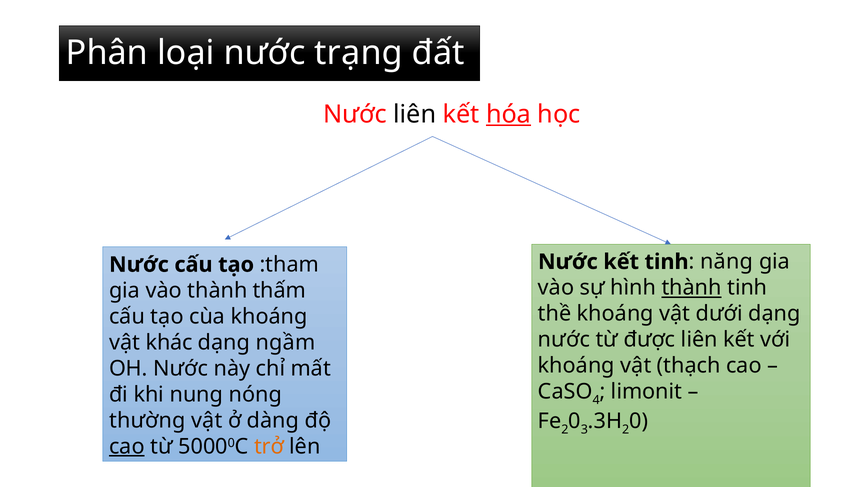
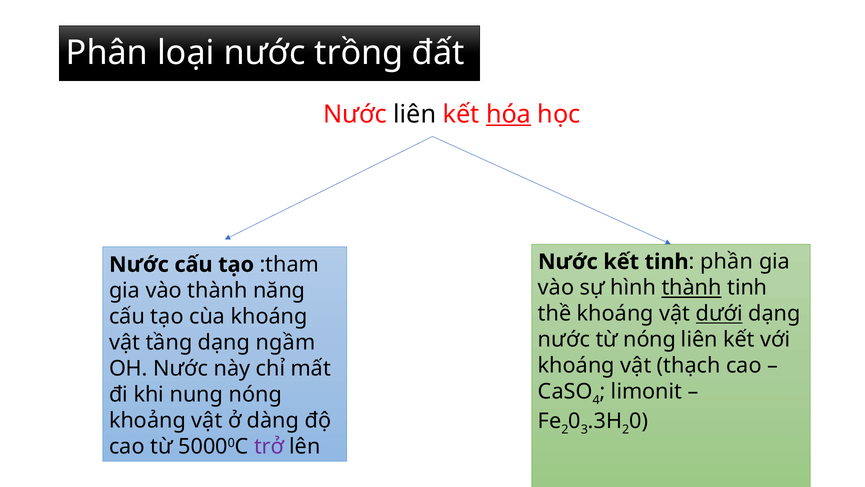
trạng: trạng -> trồng (359, 53)
năng: năng -> phần (727, 262)
thấm: thấm -> năng (279, 290)
dưới underline: none -> present (719, 314)
từ được: được -> nóng (650, 339)
khác: khác -> tầng (169, 342)
thường: thường -> khoảng (147, 420)
cao underline: present -> none (127, 446)
trở colour: orange -> purple (269, 446)
